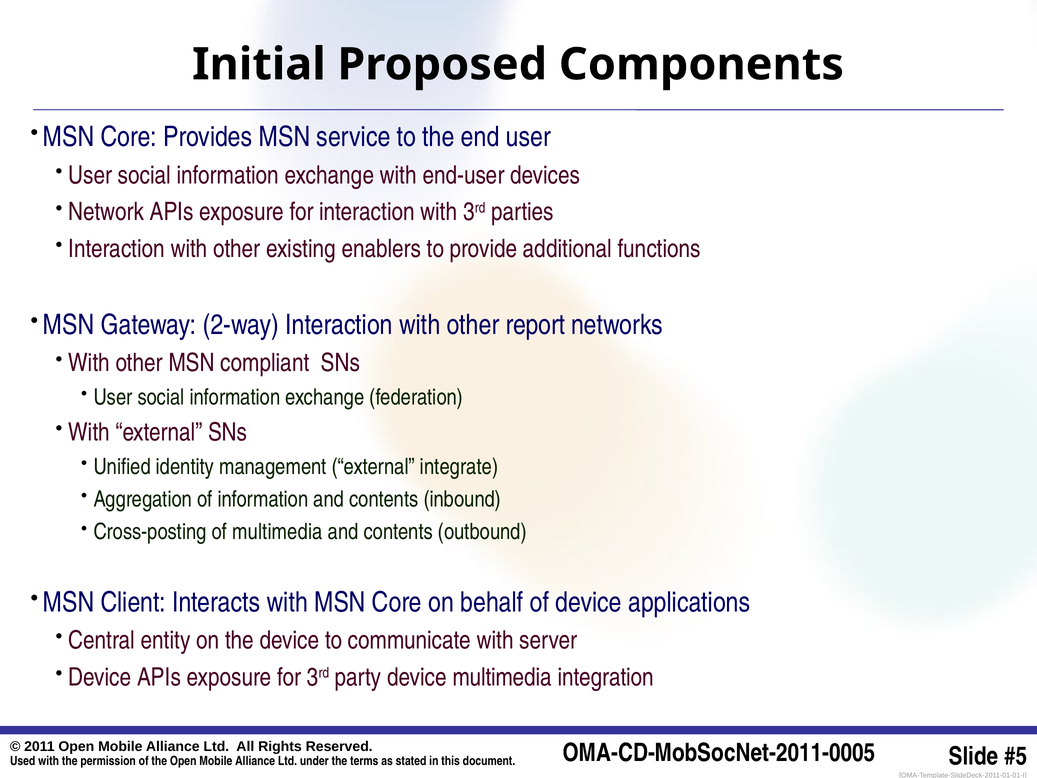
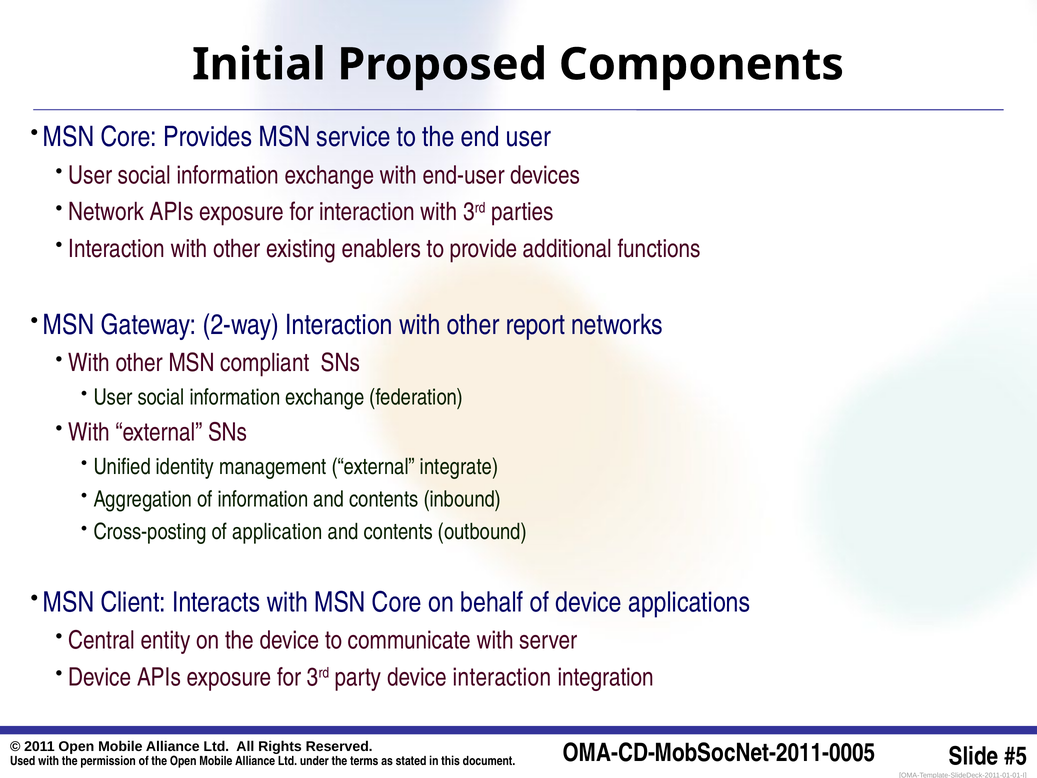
of multimedia: multimedia -> application (277, 532)
device multimedia: multimedia -> interaction (502, 677)
